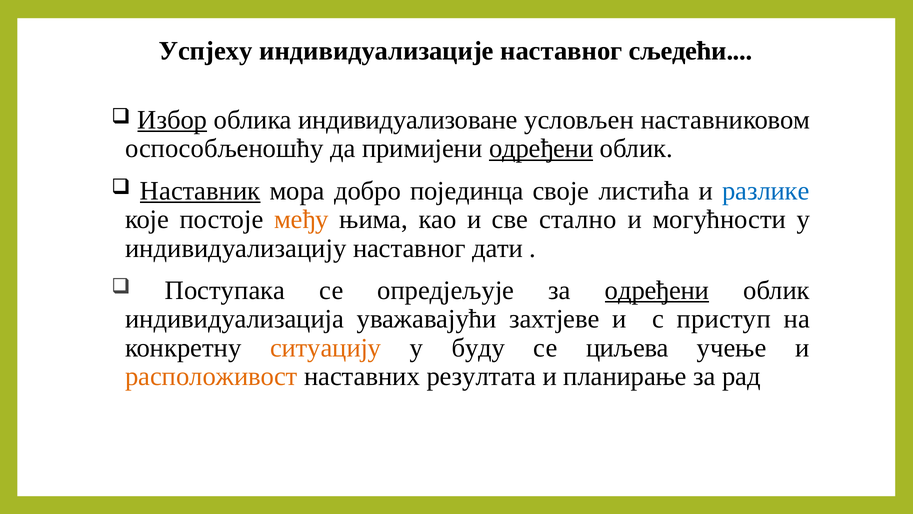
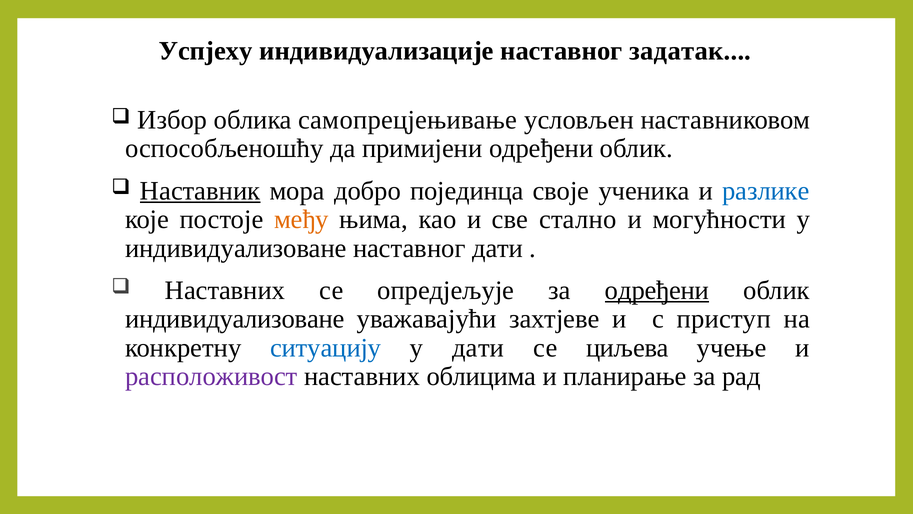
сљедећи: сљедећи -> задатак (690, 51)
Избор underline: present -> none (172, 120)
индивидуализоване: индивидуализоване -> самопрецјењивање (408, 120)
одређени underline: present -> none (541, 149)
листића: листића -> ученика (644, 191)
индивидуализацију: индивидуализацију -> индивидуализоване (236, 248)
Поступака: Поступака -> Наставних (225, 290)
индивидуализација: индивидуализација -> индивидуализоване (235, 319)
ситуацију colour: orange -> blue (326, 347)
у буду: буду -> дати (478, 347)
расположивост colour: orange -> purple (211, 376)
резултата: резултата -> облицима (481, 376)
